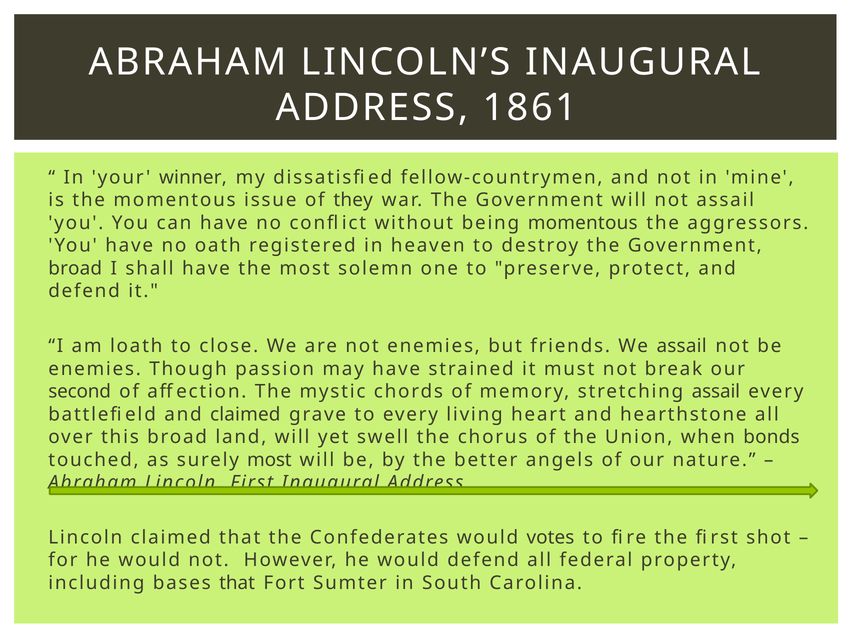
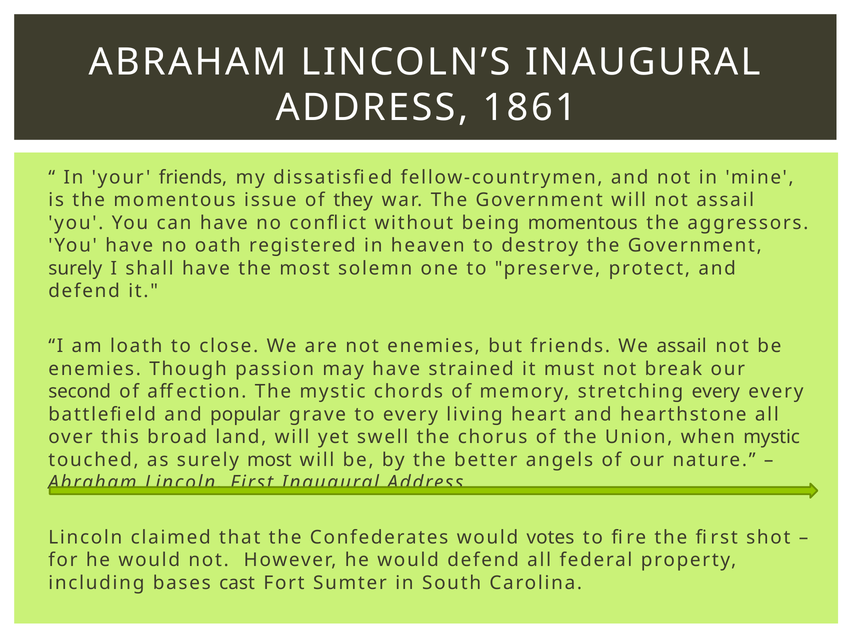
your winner: winner -> friends (193, 177)
broad: broad -> surely (75, 268)
stretching assail: assail -> every (716, 391)
and claimed: claimed -> popular (245, 414)
when bonds: bonds -> mystic (772, 437)
bases that: that -> cast (237, 583)
